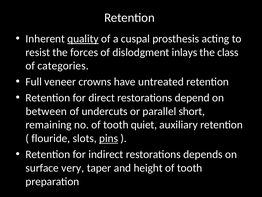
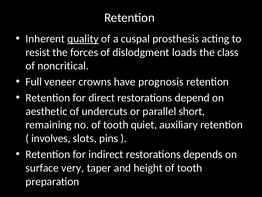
inlays: inlays -> loads (184, 52)
categories: categories -> noncritical (63, 66)
untreated: untreated -> prognosis (161, 82)
between: between -> aesthetic (46, 111)
flouride: flouride -> involves (51, 138)
pins underline: present -> none (109, 138)
